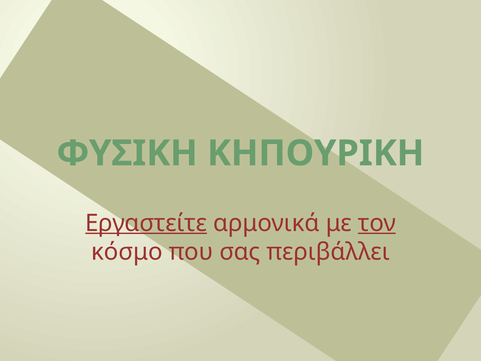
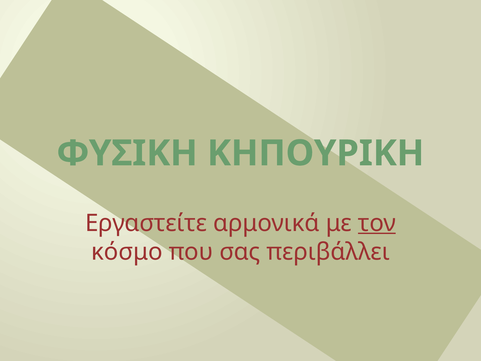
Εργαστείτε underline: present -> none (146, 223)
